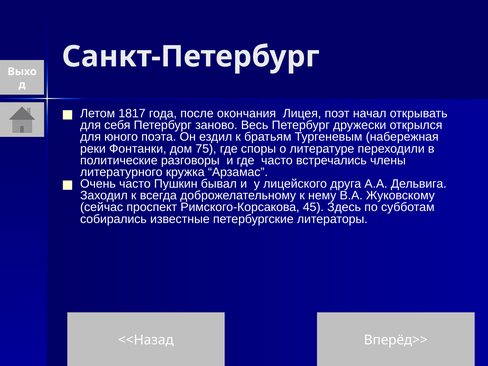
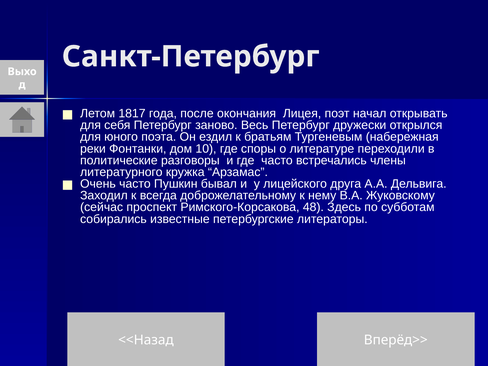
75: 75 -> 10 (206, 149)
45: 45 -> 48 (313, 207)
